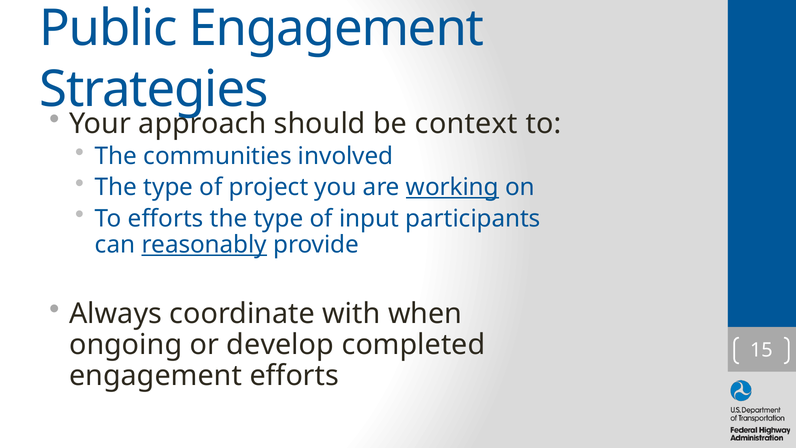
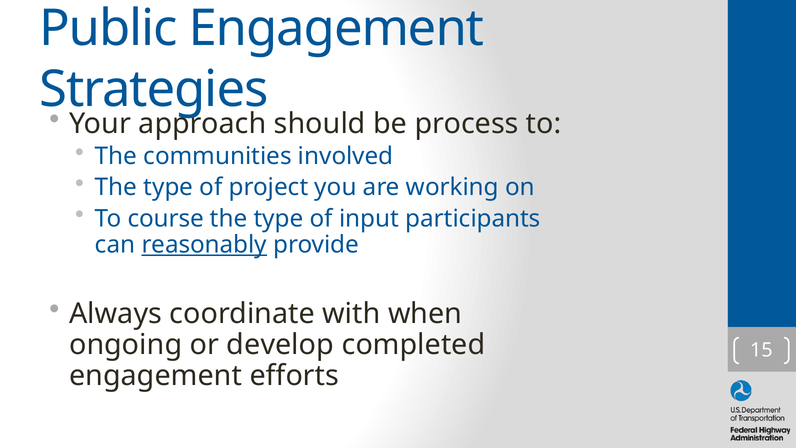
context: context -> process (467, 124)
working underline: present -> none (452, 187)
To efforts: efforts -> course (166, 218)
